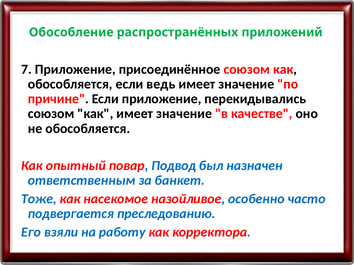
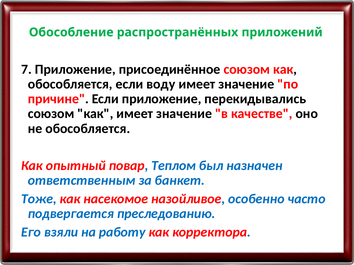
ведь: ведь -> воду (161, 84)
Подвод: Подвод -> Теплом (174, 166)
